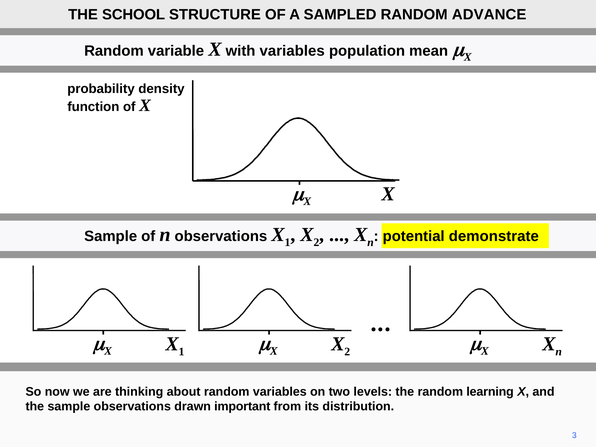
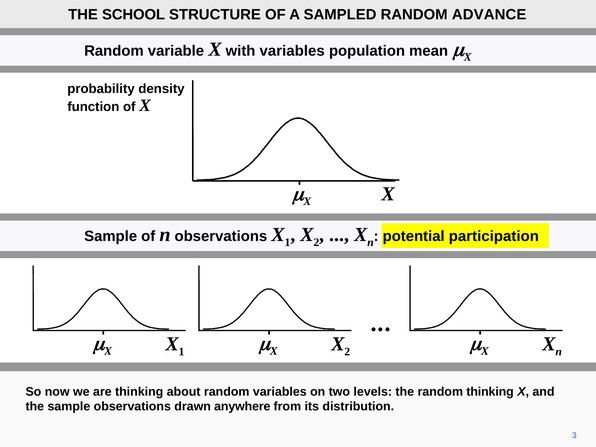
demonstrate: demonstrate -> participation (494, 236)
random learning: learning -> thinking (490, 392)
important: important -> anywhere (242, 407)
